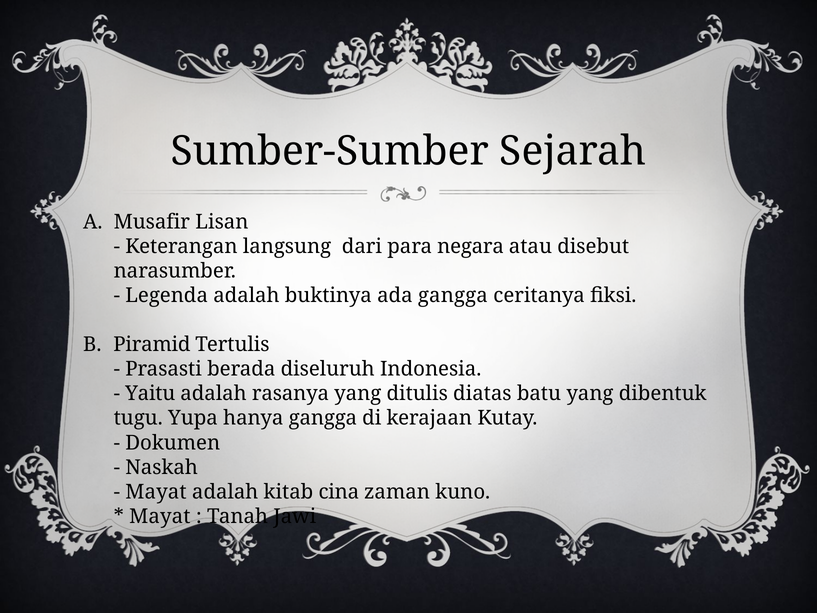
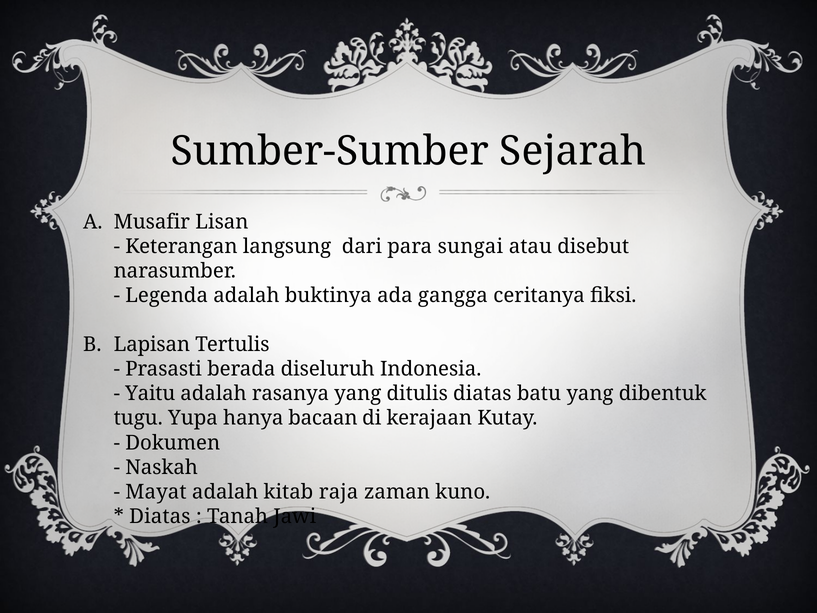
negara: negara -> sungai (470, 246)
Piramid: Piramid -> Lapisan (152, 345)
hanya gangga: gangga -> bacaan (323, 418)
cina: cina -> raja (339, 492)
Mayat: Mayat -> Diatas (160, 516)
